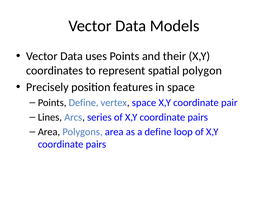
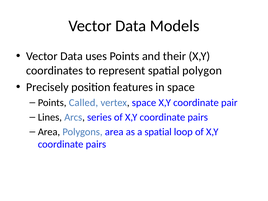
Points Define: Define -> Called (83, 103)
a define: define -> spatial (158, 132)
